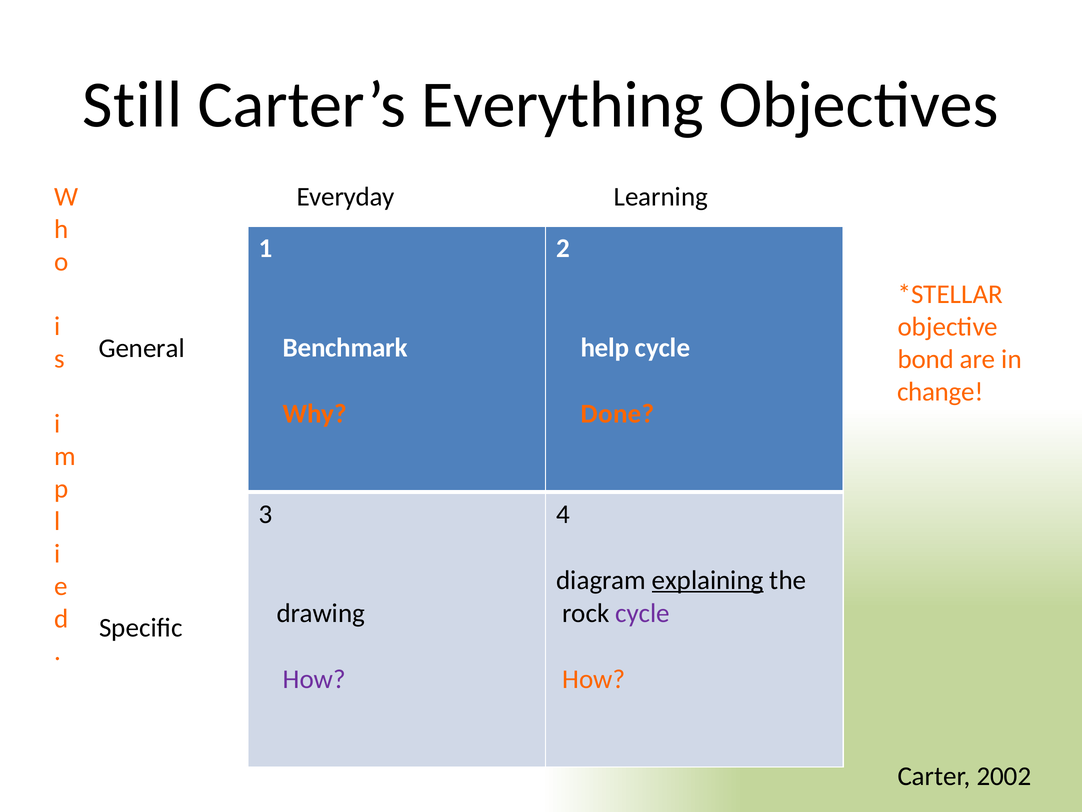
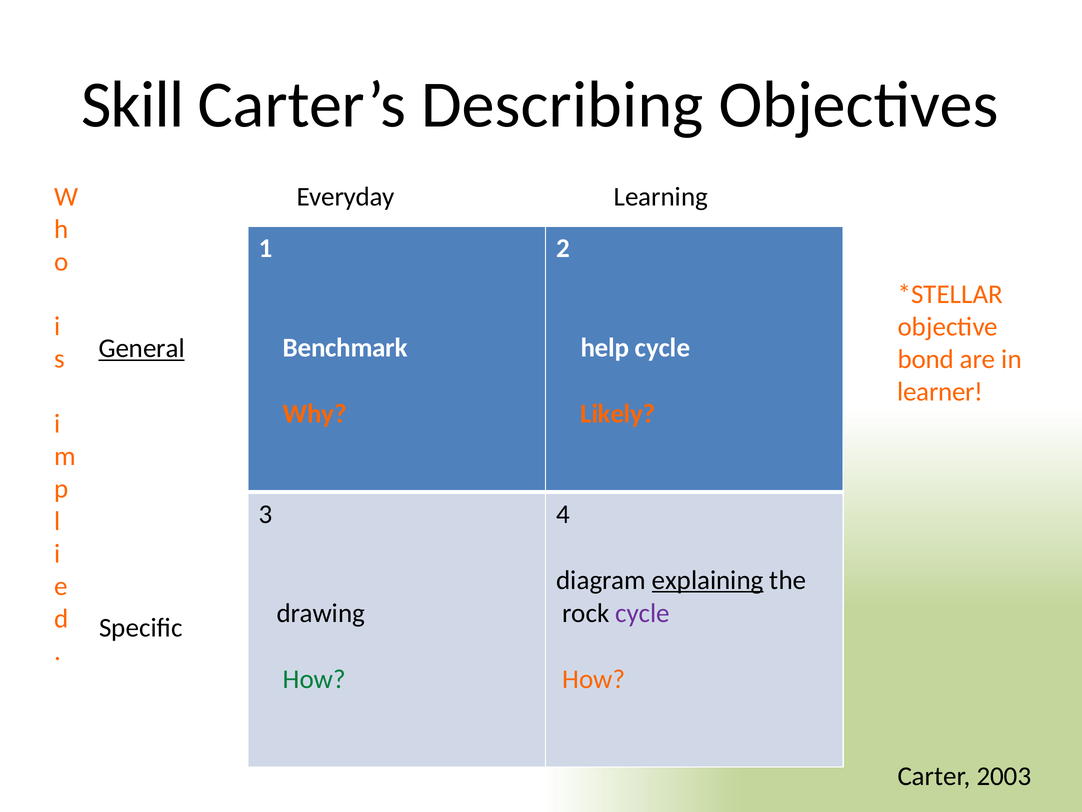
Still: Still -> Skill (133, 105)
Everything: Everything -> Describing (562, 105)
General underline: none -> present (142, 348)
change: change -> learner (940, 392)
Done: Done -> Likely (618, 413)
How colour: purple -> green (314, 679)
2002: 2002 -> 2003 (1004, 776)
